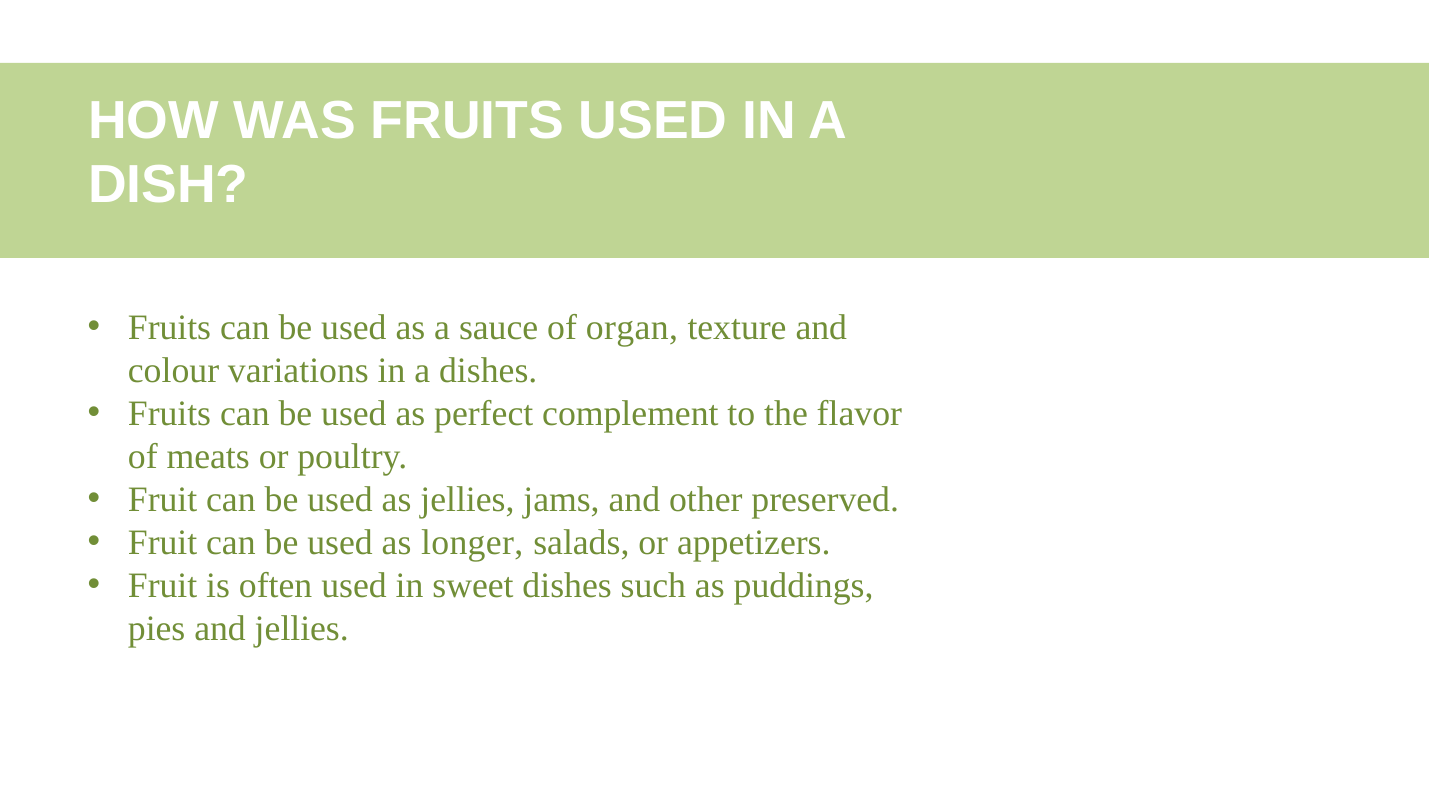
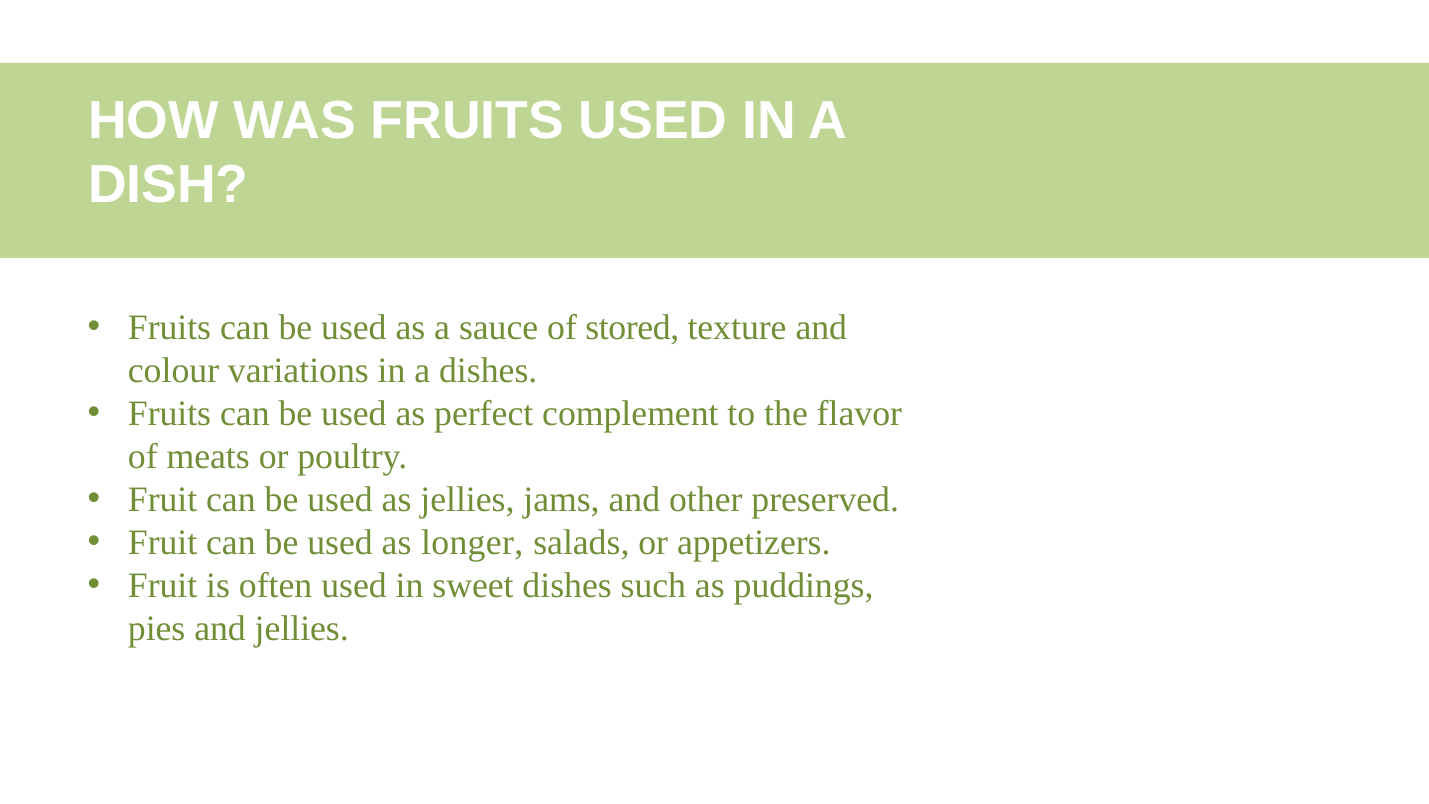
organ: organ -> stored (632, 328)
